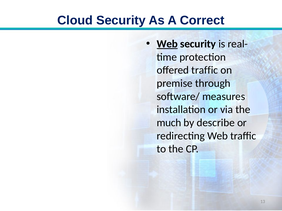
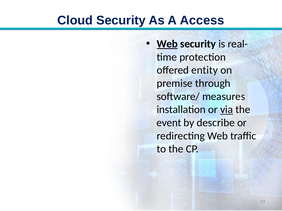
Correct: Correct -> Access (202, 20)
offered traffic: traffic -> entity (205, 70)
via underline: none -> present (227, 110)
much: much -> event (169, 123)
